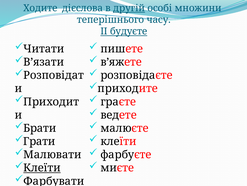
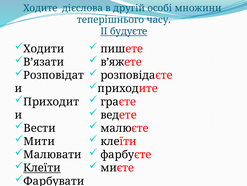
другій underline: present -> none (129, 8)
Читати: Читати -> Ходити (44, 49)
Брати: Брати -> Вести (40, 128)
Грати: Грати -> Мити (39, 141)
